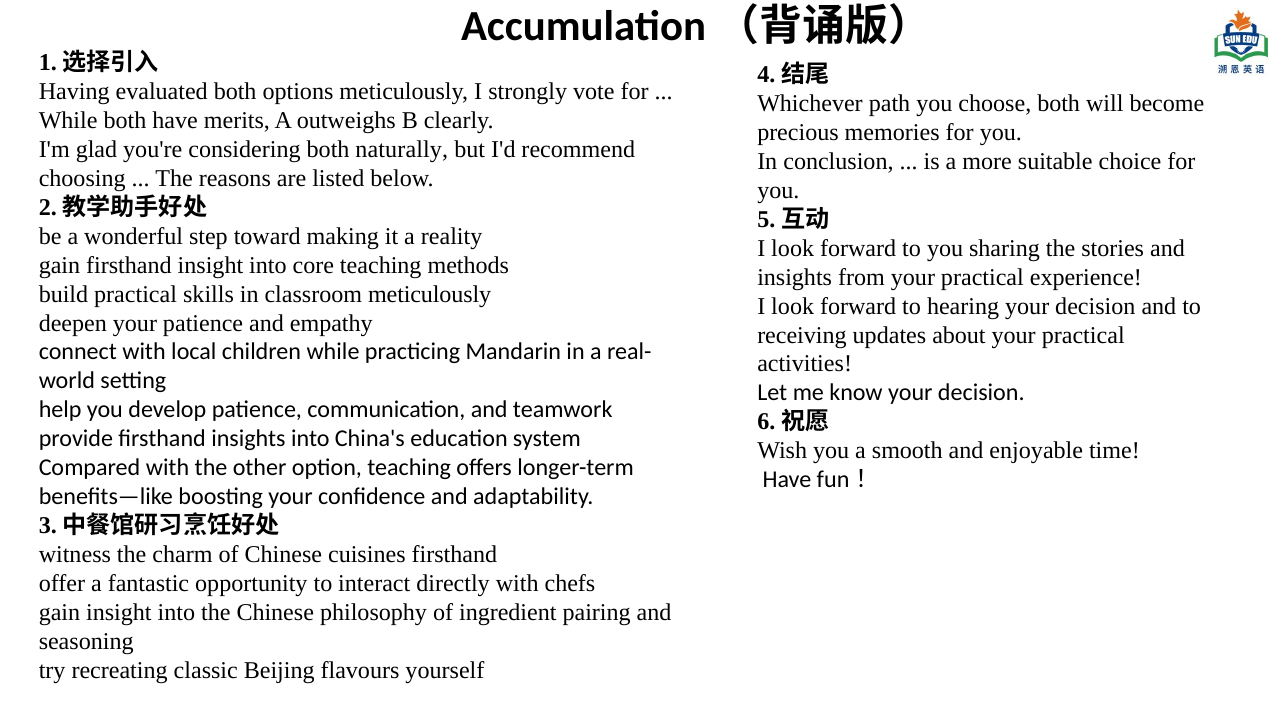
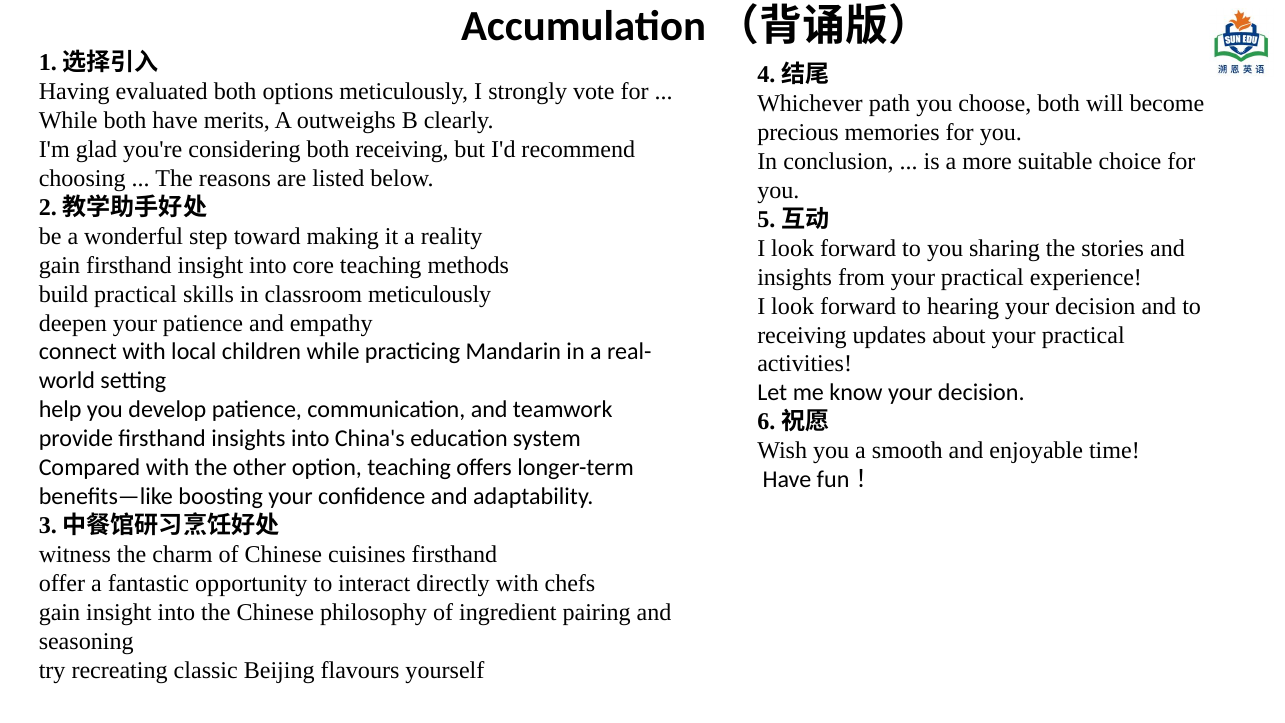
both naturally: naturally -> receiving (402, 150)
